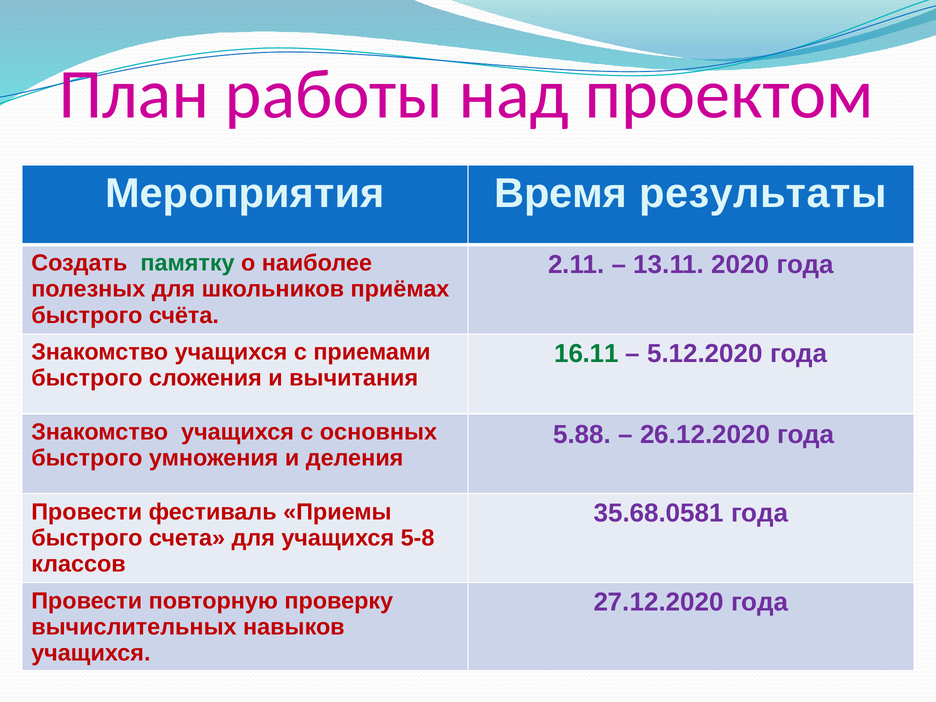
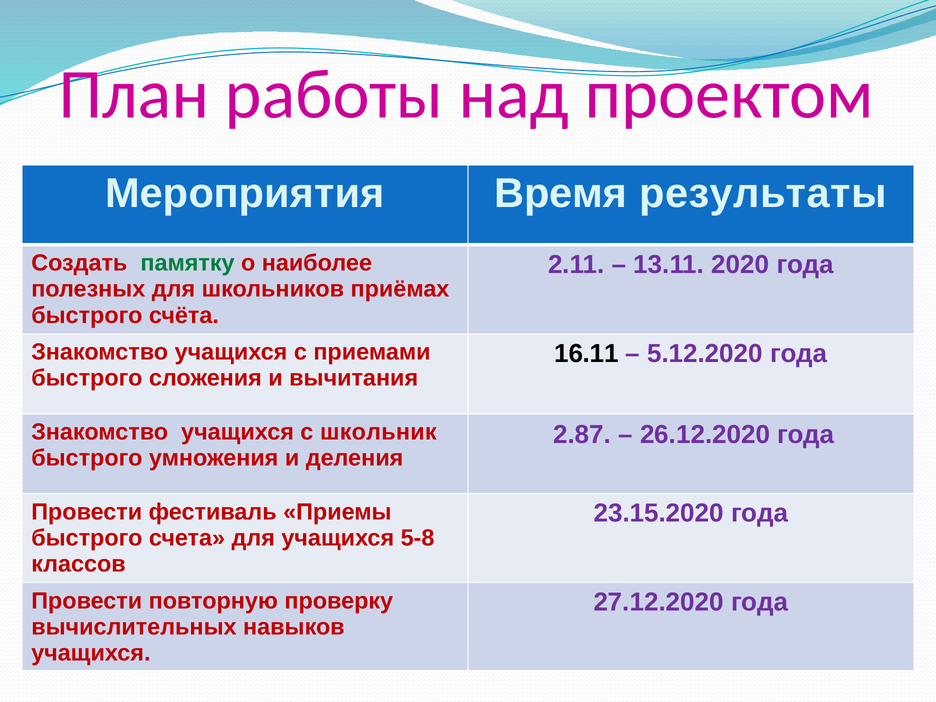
16.11 colour: green -> black (586, 353)
основных: основных -> школьник (378, 432)
5.88: 5.88 -> 2.87 (582, 435)
35.68.0581: 35.68.0581 -> 23.15.2020 (659, 513)
